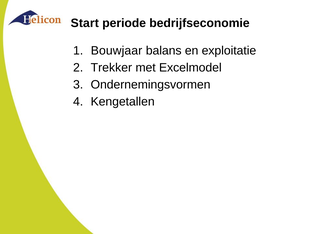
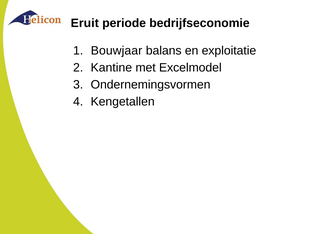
Start: Start -> Eruit (85, 23)
Trekker: Trekker -> Kantine (111, 68)
